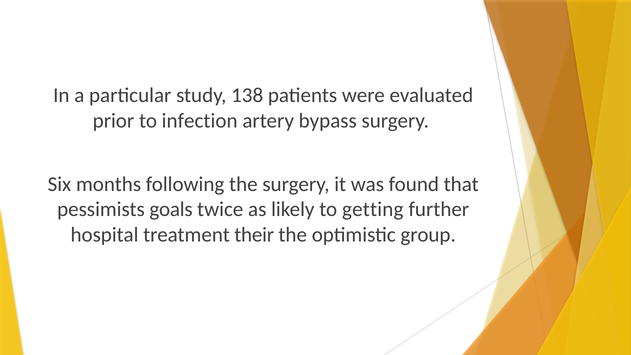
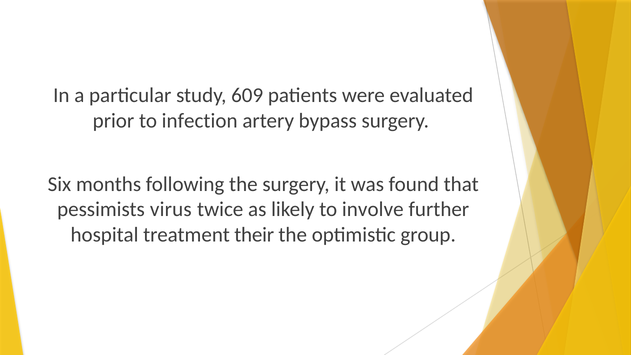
138: 138 -> 609 (247, 95)
goals: goals -> virus (171, 209)
getting: getting -> involve (373, 209)
